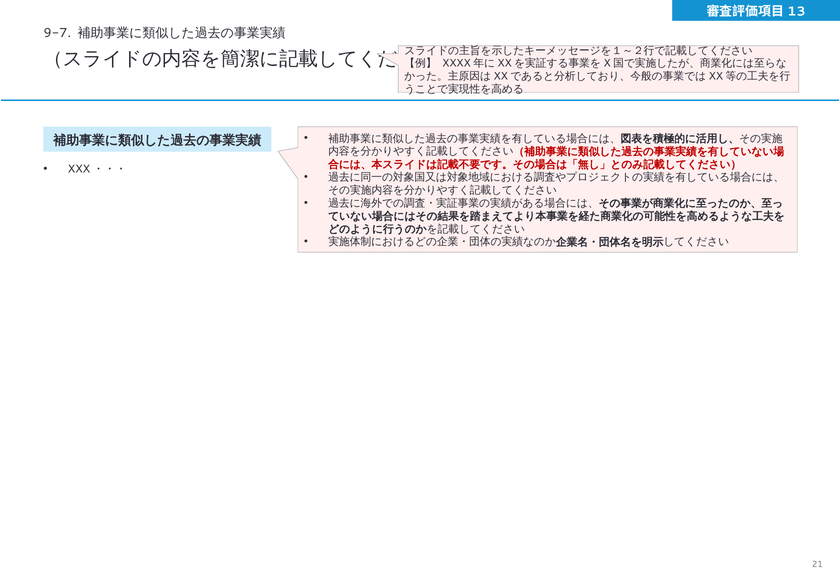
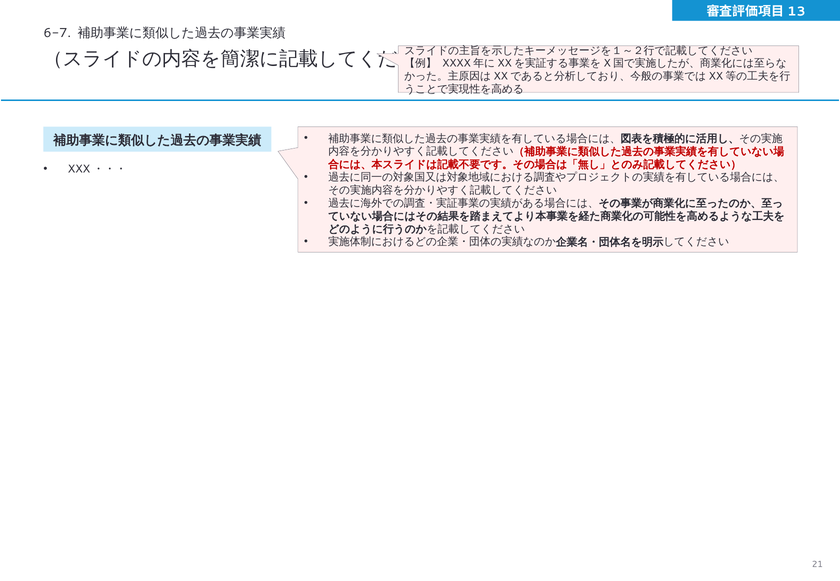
9-7: 9-7 -> 6-7 (57, 33)
